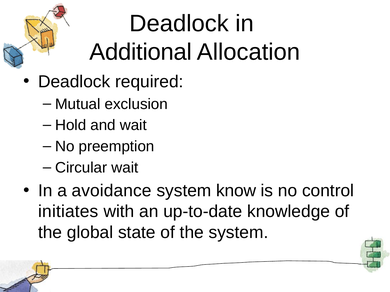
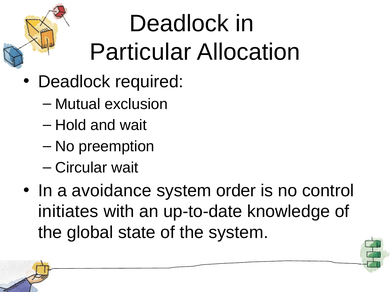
Additional: Additional -> Particular (141, 52)
know: know -> order (236, 191)
